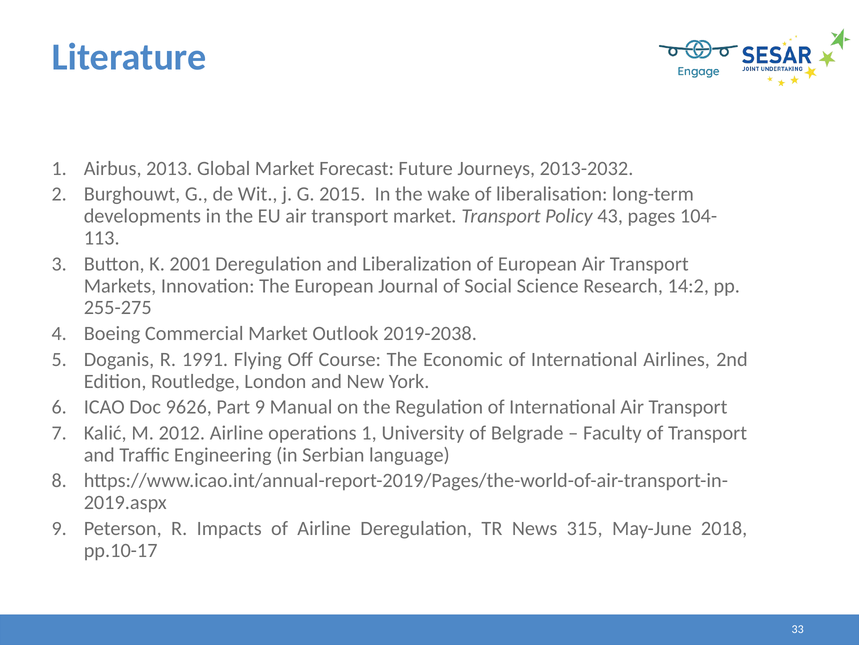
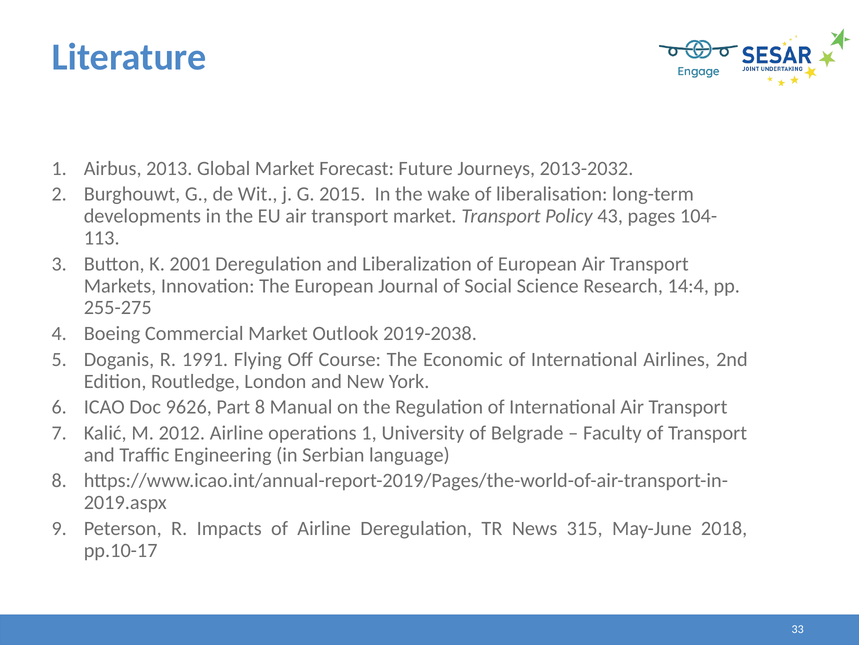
14:2: 14:2 -> 14:4 (688, 285)
Part 9: 9 -> 8 (260, 407)
